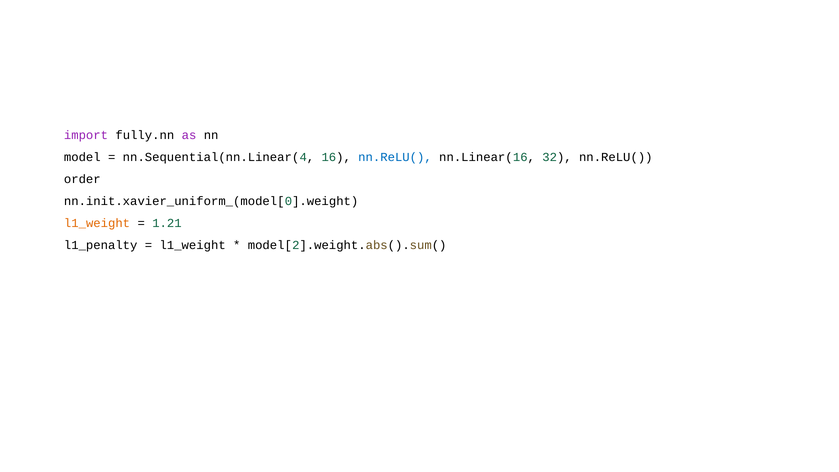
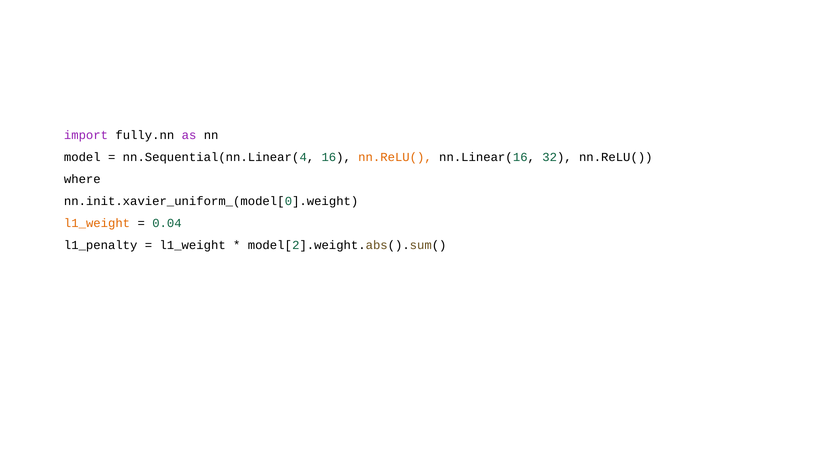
nn.ReLU( colour: blue -> orange (395, 157)
order: order -> where (82, 179)
1.21: 1.21 -> 0.04 (167, 223)
